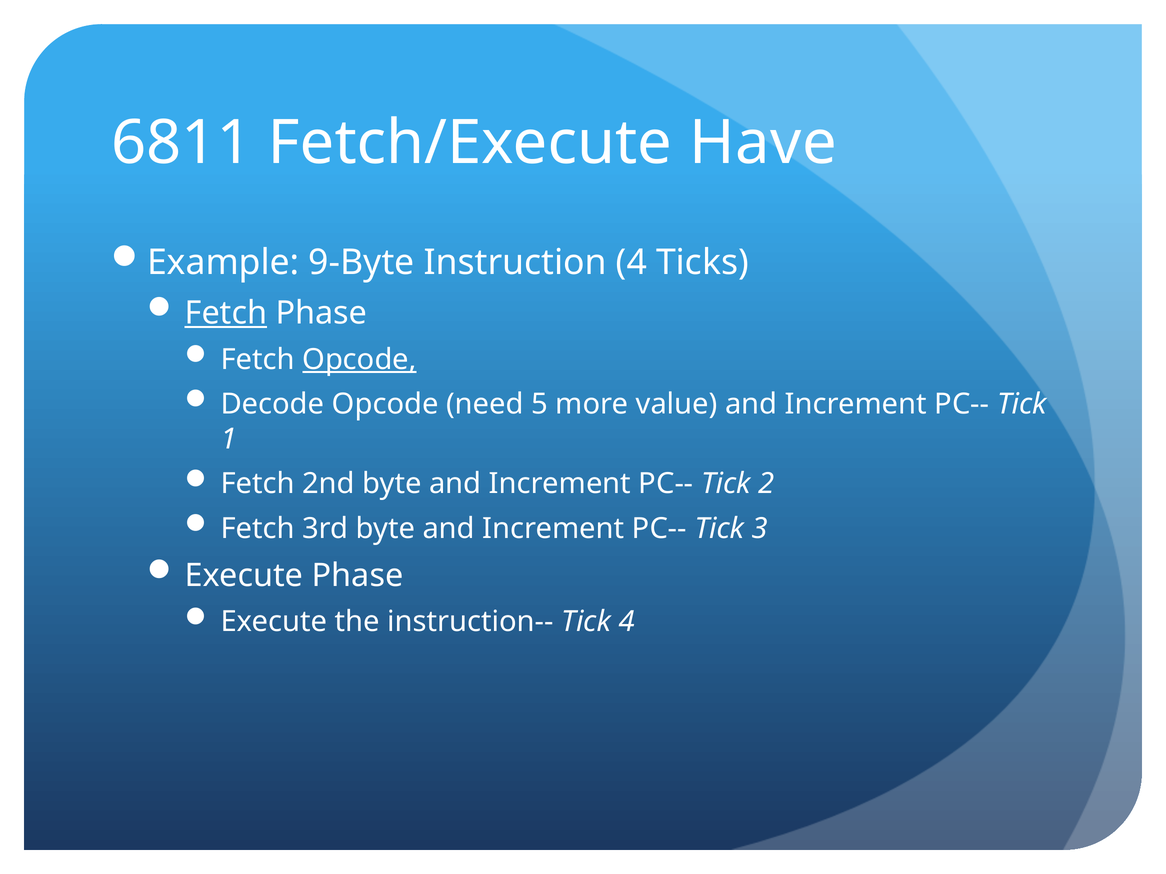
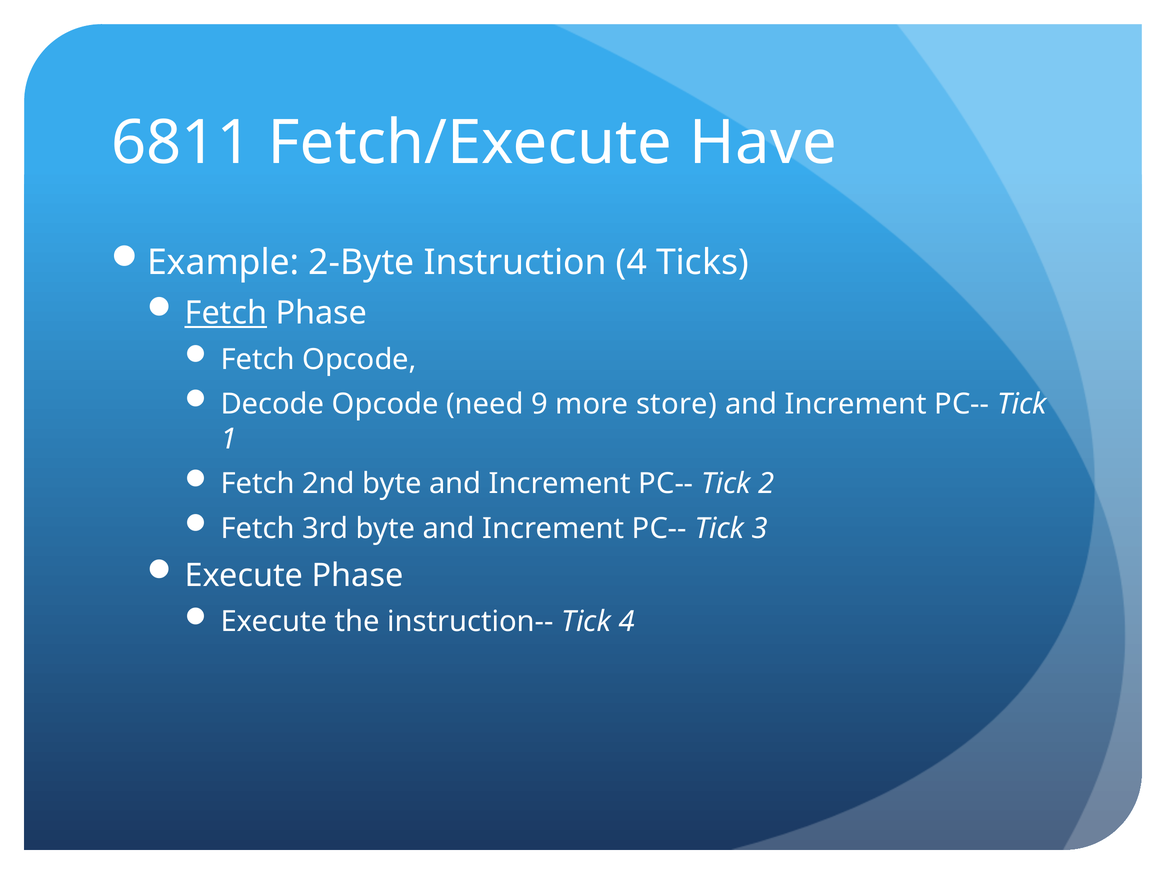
9-Byte: 9-Byte -> 2-Byte (361, 263)
Opcode underline: present -> none (360, 360)
5: 5 -> 9 (539, 404)
value: value -> store (677, 404)
